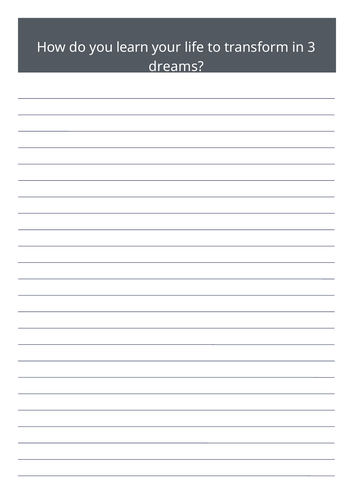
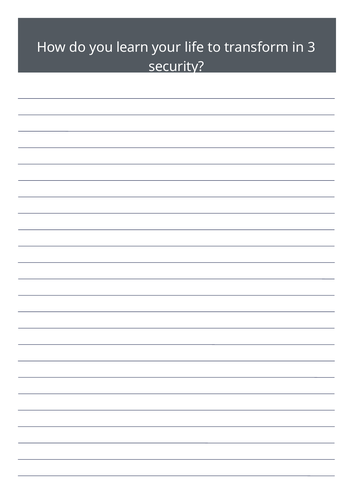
dreams: dreams -> security (176, 67)
